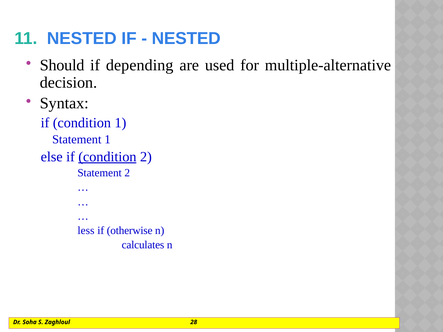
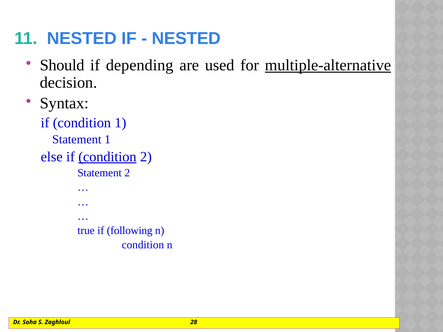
multiple-alternative underline: none -> present (328, 65)
less: less -> true (86, 231)
otherwise: otherwise -> following (130, 231)
calculates: calculates -> condition (143, 245)
